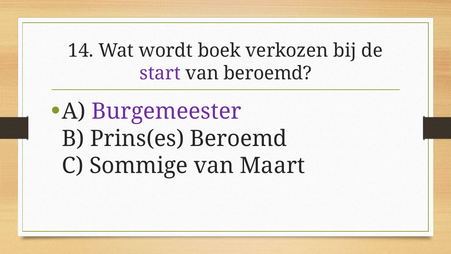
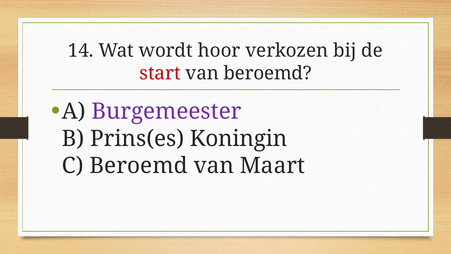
boek: boek -> hoor (219, 51)
start colour: purple -> red (160, 73)
Prins(es Beroemd: Beroemd -> Koningin (239, 138)
C Sommige: Sommige -> Beroemd (139, 166)
